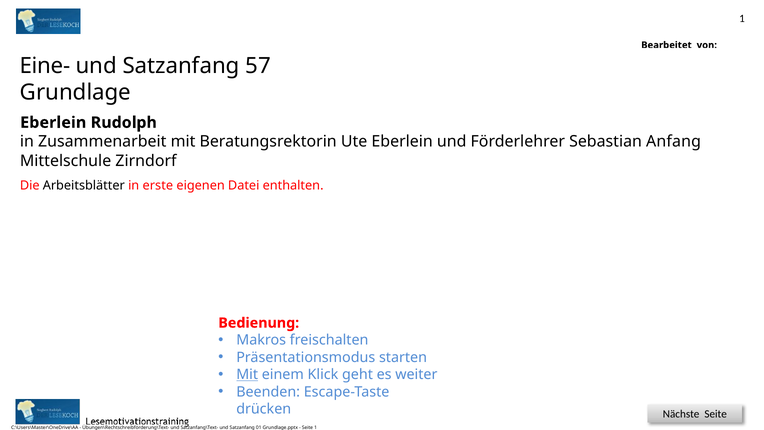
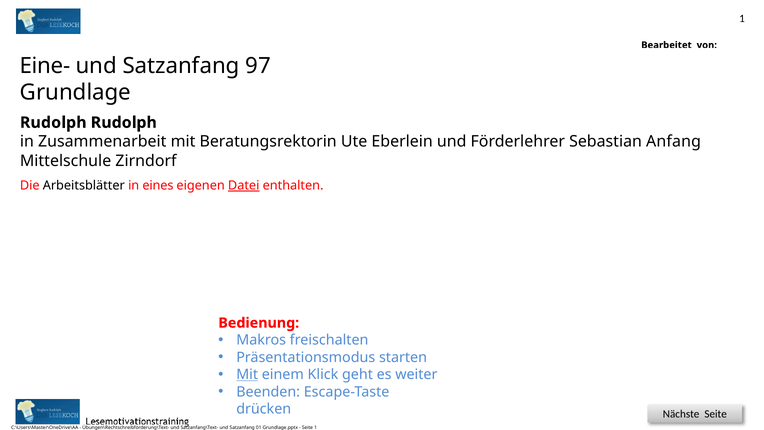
57: 57 -> 97 (258, 66)
Eberlein: Eberlein -> Rudolph (53, 123)
erste: erste -> eines (158, 185)
Datei underline: none -> present (244, 185)
